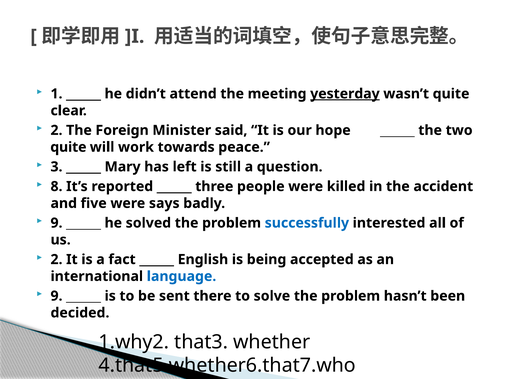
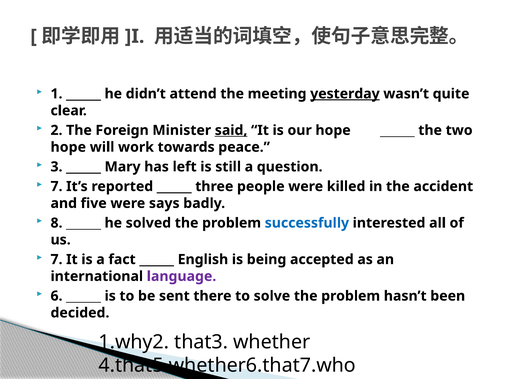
said underline: none -> present (231, 130)
quite: quite -> hope (68, 147)
8: 8 -> 7 (57, 187)
9: 9 -> 8 (57, 223)
2: 2 -> 7 (57, 260)
language colour: blue -> purple (182, 277)
9: 9 -> 6 (57, 296)
